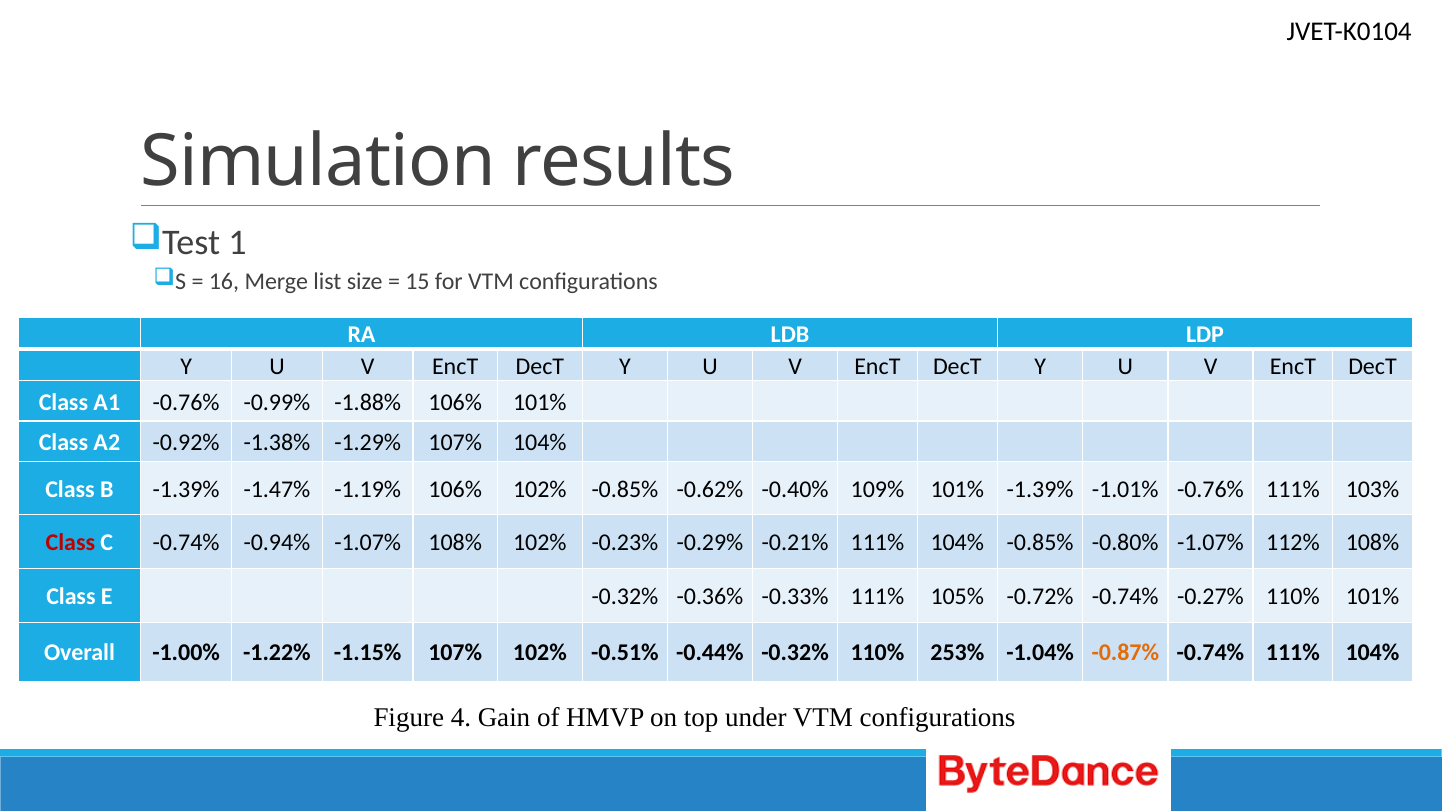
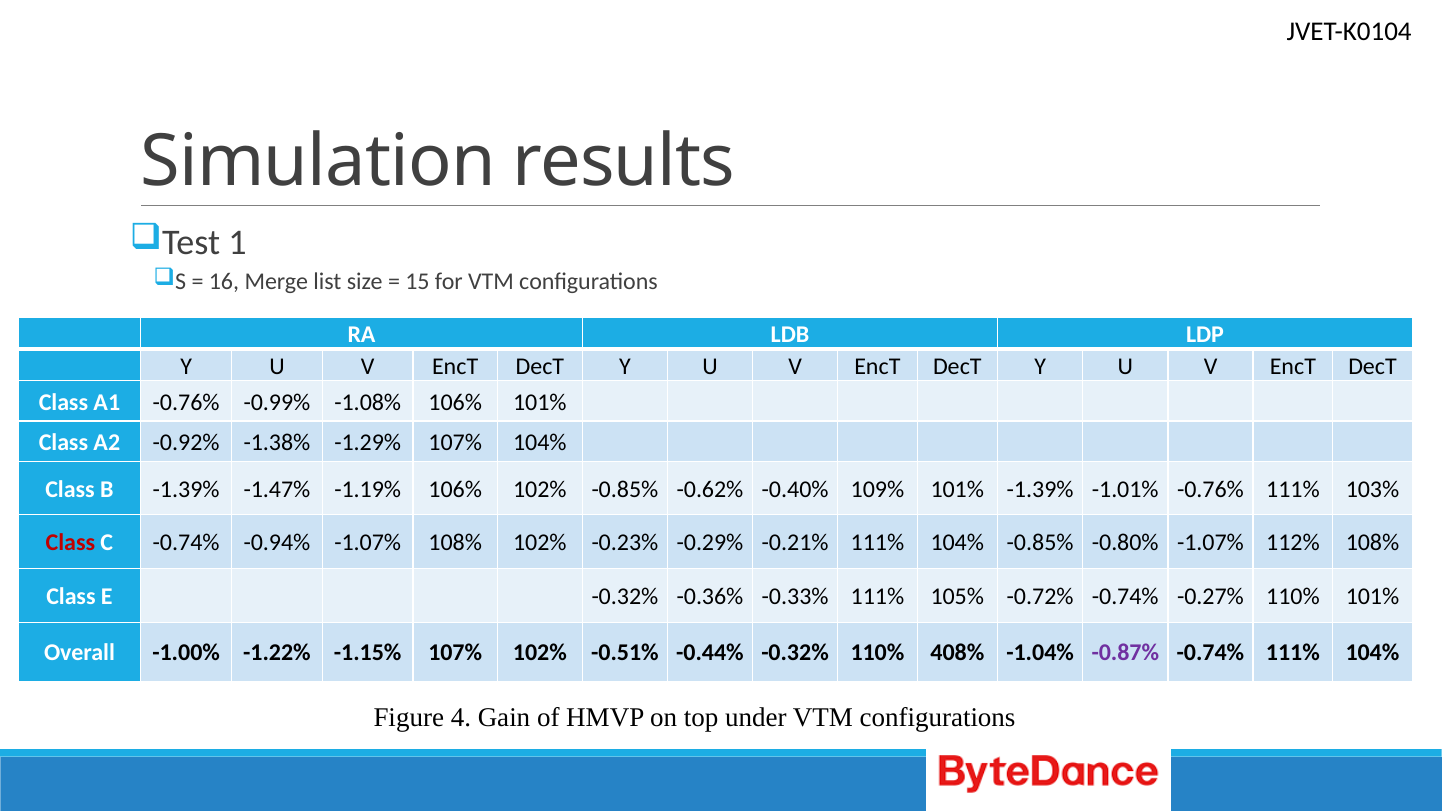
-1.88%: -1.88% -> -1.08% (368, 402)
253%: 253% -> 408% (957, 653)
-0.87% colour: orange -> purple (1125, 653)
